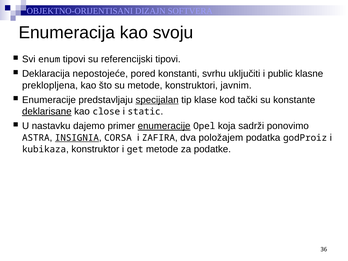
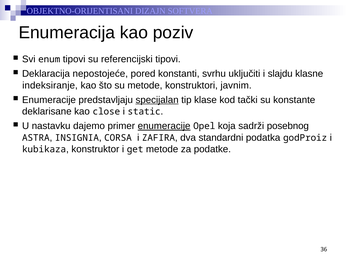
svoju: svoju -> poziv (173, 33)
public: public -> slajdu (280, 74)
preklopljena: preklopljena -> indeksiranje (50, 85)
deklarisane underline: present -> none (47, 111)
ponovimo: ponovimo -> posebnog (288, 126)
INSIGNIA underline: present -> none (77, 138)
položajem: položajem -> standardni (221, 138)
